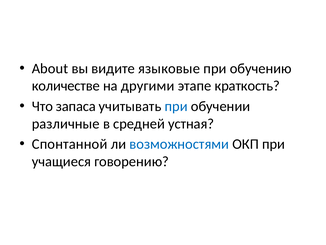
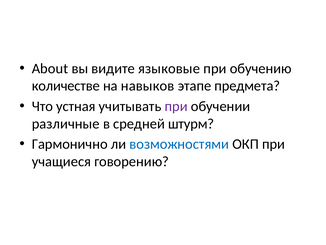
другими: другими -> навыков (148, 86)
краткость: краткость -> предмета (247, 86)
запаса: запаса -> устная (76, 106)
при colour: blue -> purple (176, 106)
устная: устная -> штурм (191, 123)
Спонтанной: Спонтанной -> Гармонично (70, 144)
